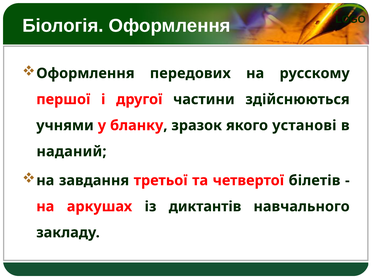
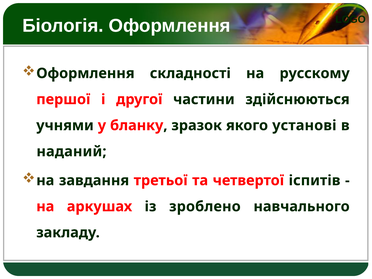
передових: передових -> складності (190, 73)
білетів: білетів -> іспитів (315, 180)
диктантів: диктантів -> зроблено (205, 207)
